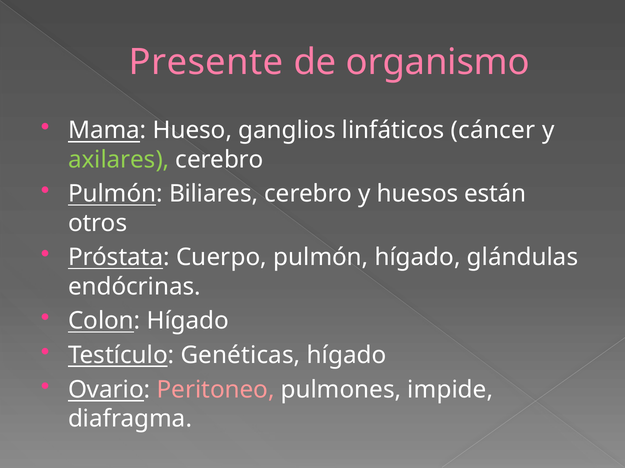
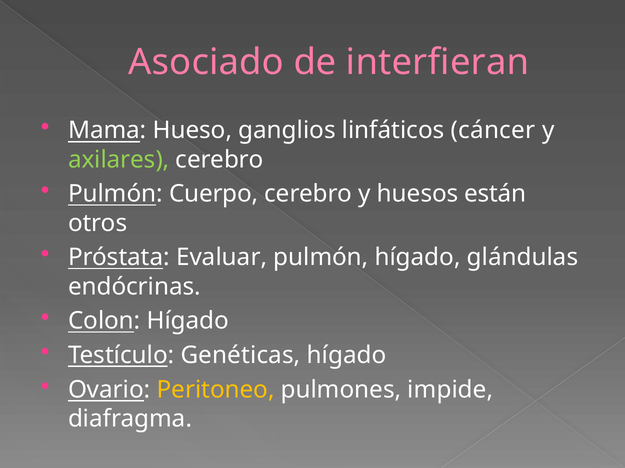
Presente: Presente -> Asociado (206, 62)
organismo: organismo -> interfieran (438, 62)
Biliares: Biliares -> Cuerpo (214, 194)
Cuerpo: Cuerpo -> Evaluar (222, 258)
Peritoneo colour: pink -> yellow (216, 390)
